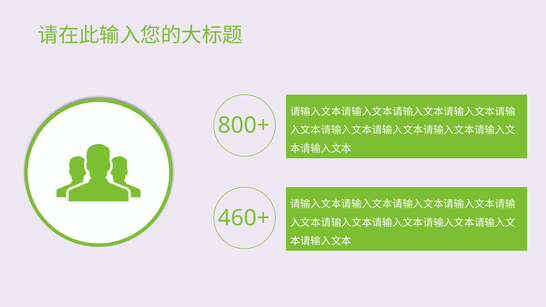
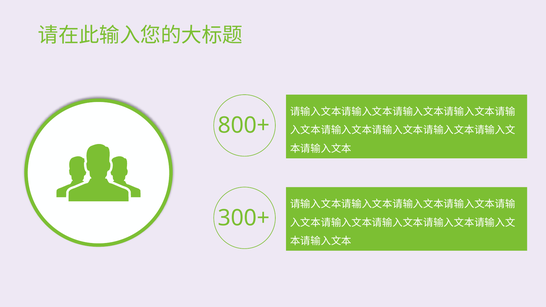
460+: 460+ -> 300+ (244, 218)
